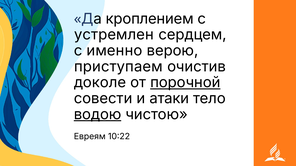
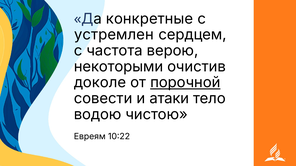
кроплением: кроплением -> конкретные (150, 19)
именно: именно -> частота (115, 51)
приступаем: приступаем -> некоторыми (119, 67)
водою underline: present -> none (98, 115)
